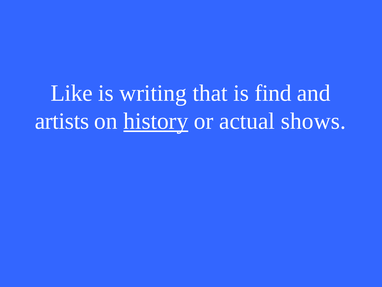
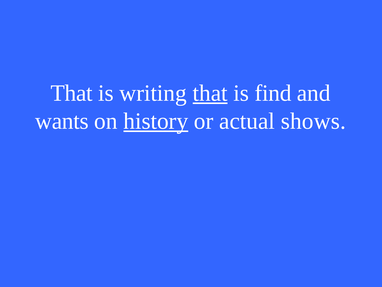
Like: Like -> That (72, 93)
that underline: none -> present (210, 93)
artists: artists -> wants (62, 121)
